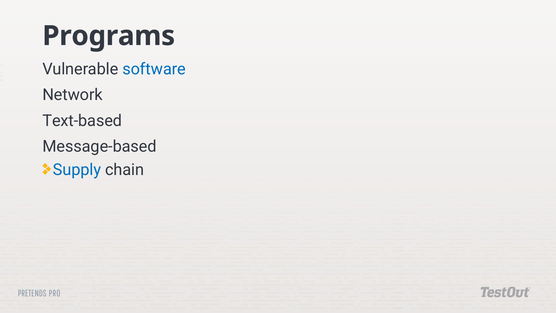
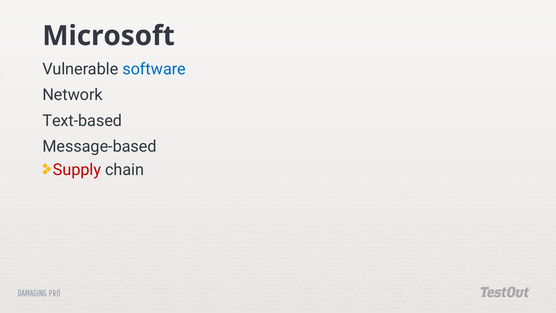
Programs: Programs -> Microsoft (109, 36)
Supply colour: blue -> red (77, 170)
PRETENDS: PRETENDS -> DAMAGING (32, 293)
